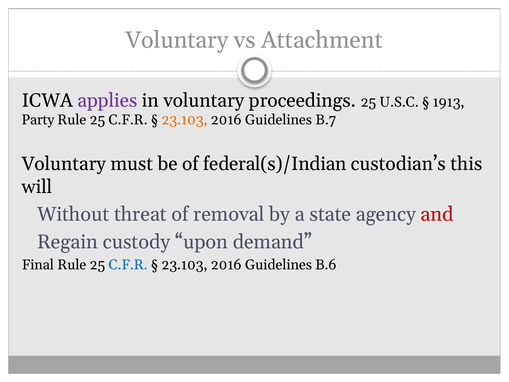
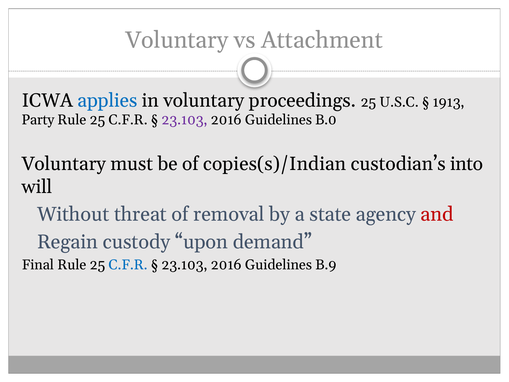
applies colour: purple -> blue (107, 100)
23.103 colour: orange -> purple (184, 120)
B.7: B.7 -> B.0 (326, 120)
federal(s)/Indian: federal(s)/Indian -> copies(s)/Indian (275, 164)
this: this -> into (467, 164)
B.6: B.6 -> B.9 (326, 265)
